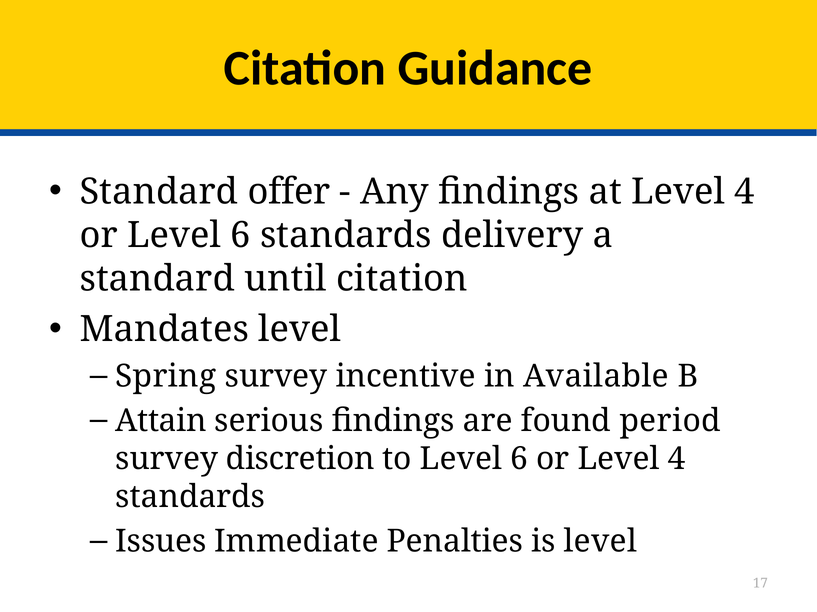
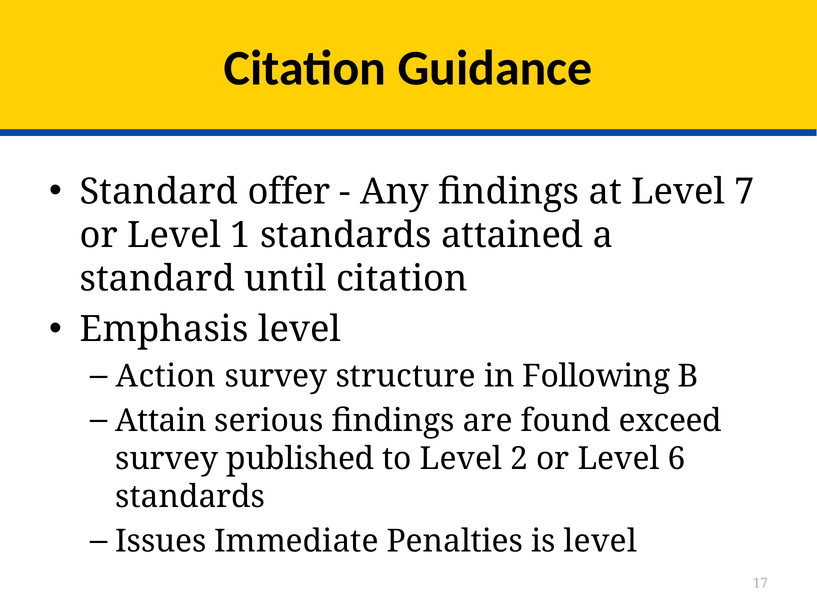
at Level 4: 4 -> 7 (745, 192)
or Level 6: 6 -> 1 (241, 235)
delivery: delivery -> attained (512, 235)
Mandates: Mandates -> Emphasis (164, 330)
Spring: Spring -> Action (166, 377)
incentive: incentive -> structure (406, 377)
Available: Available -> Following (596, 377)
period: period -> exceed (670, 421)
discretion: discretion -> published (300, 459)
to Level 6: 6 -> 2 (519, 459)
or Level 4: 4 -> 6 (677, 459)
